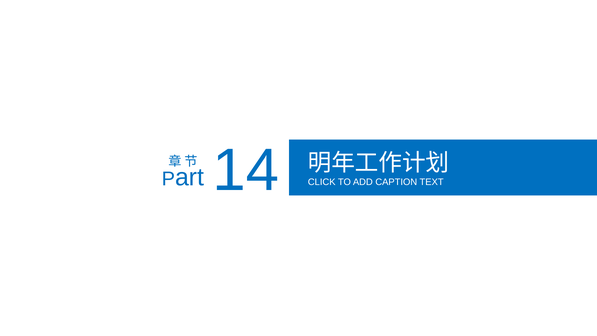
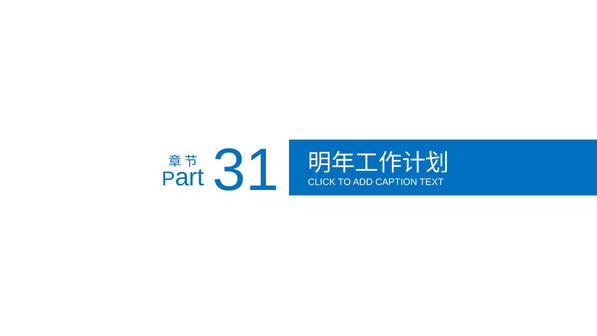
14: 14 -> 31 (246, 170)
